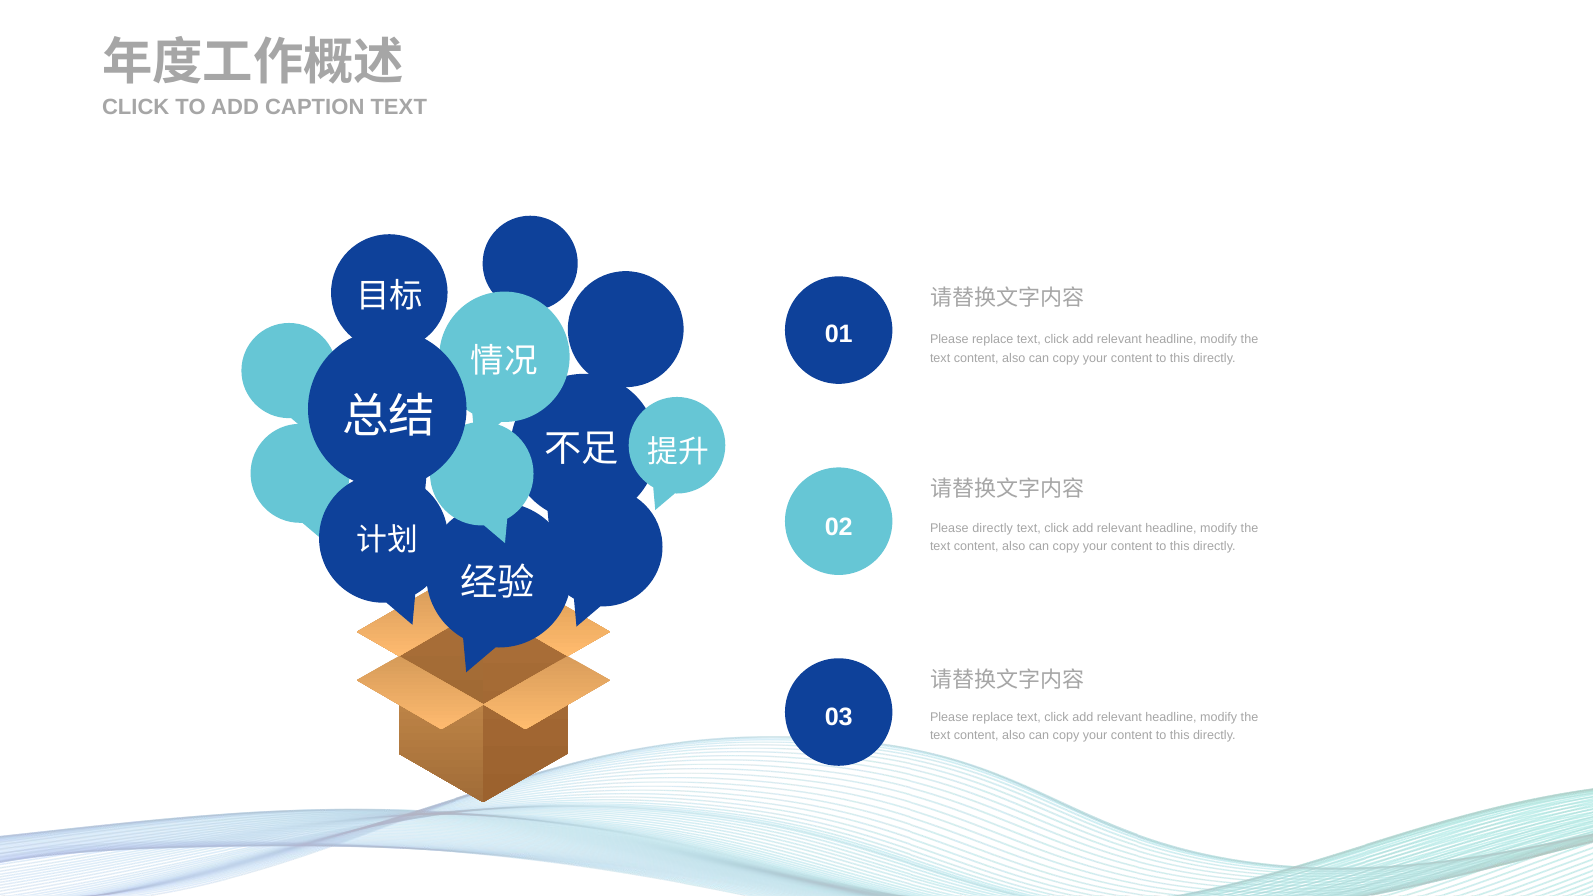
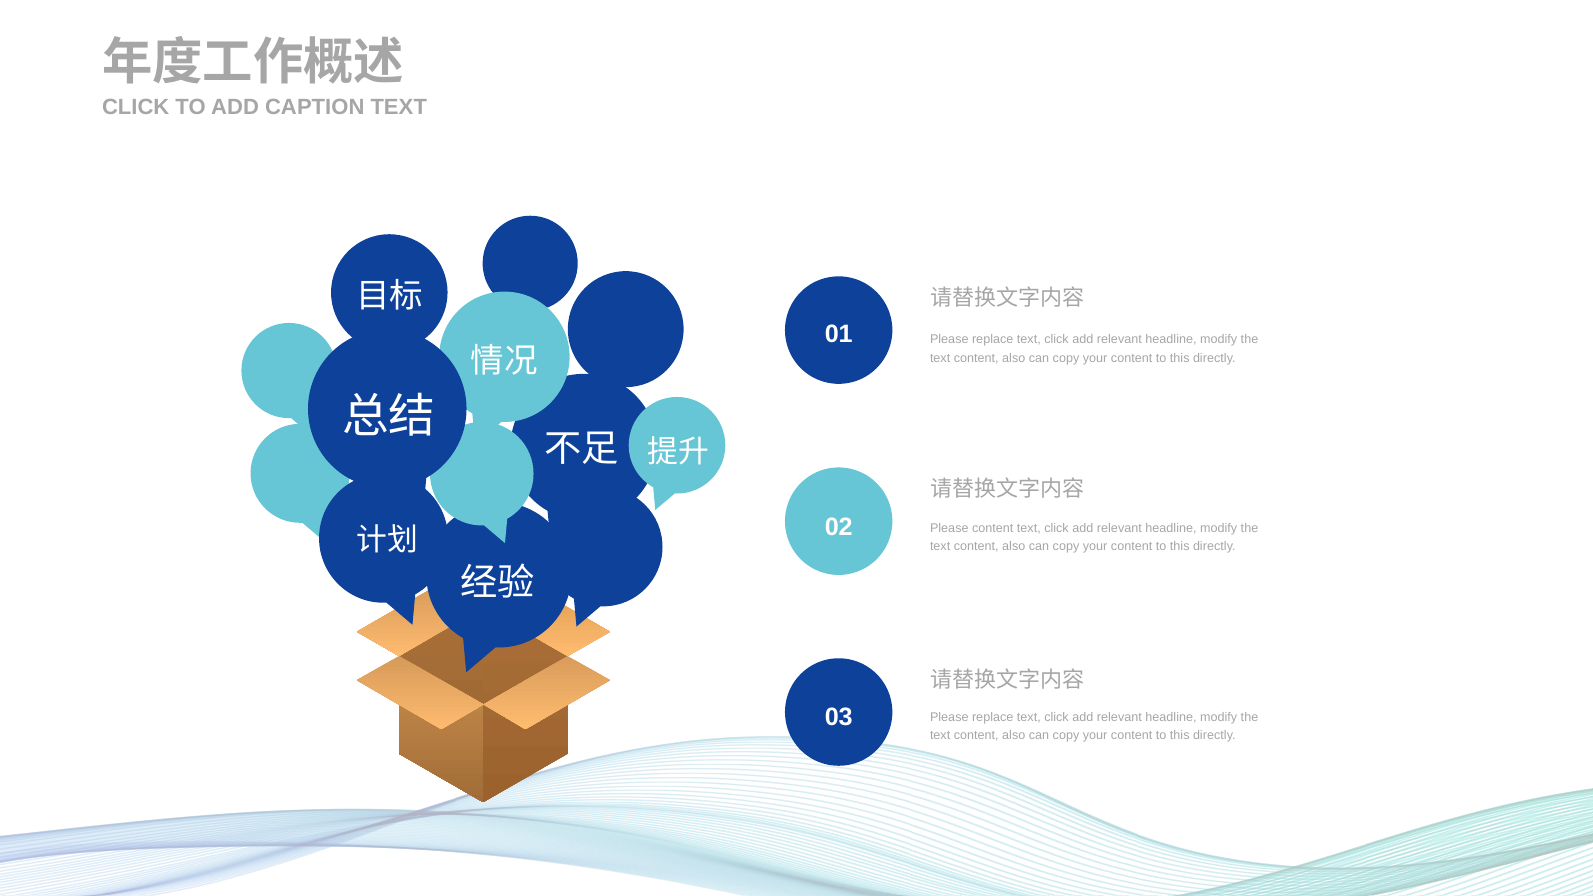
Please directly: directly -> content (993, 529)
